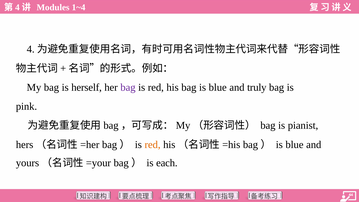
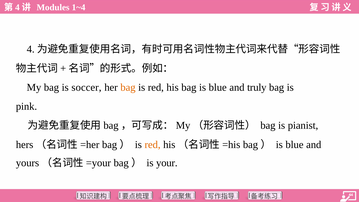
herself: herself -> soccer (86, 87)
bag colour: purple -> orange (128, 87)
each: each -> your (167, 163)
